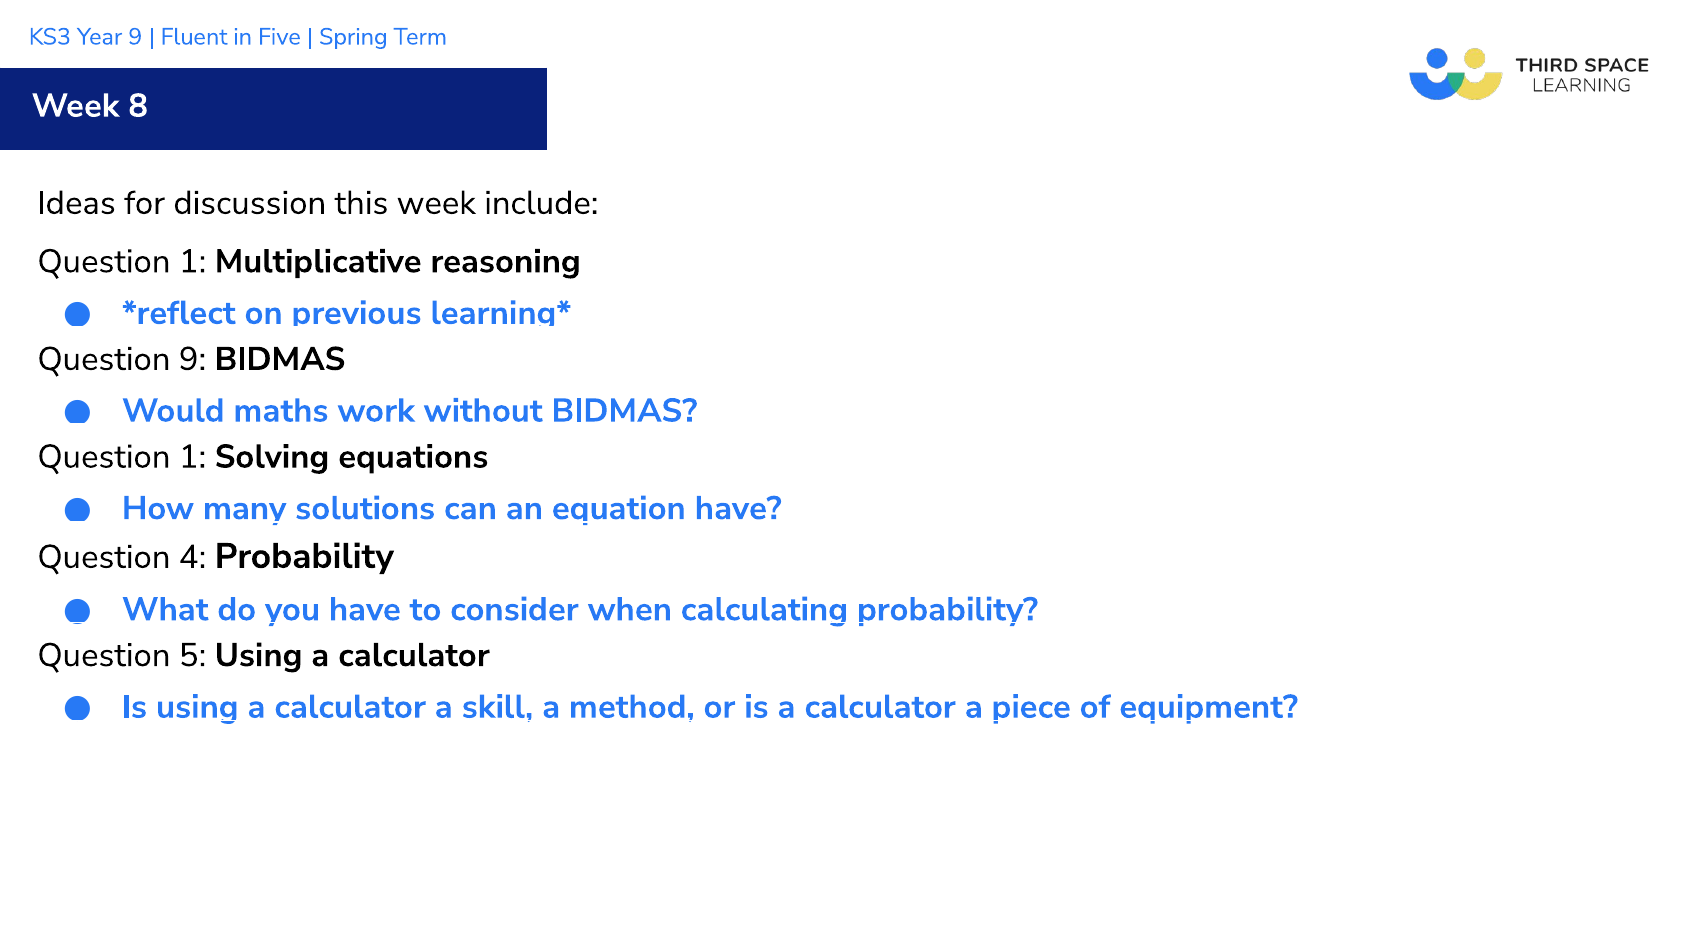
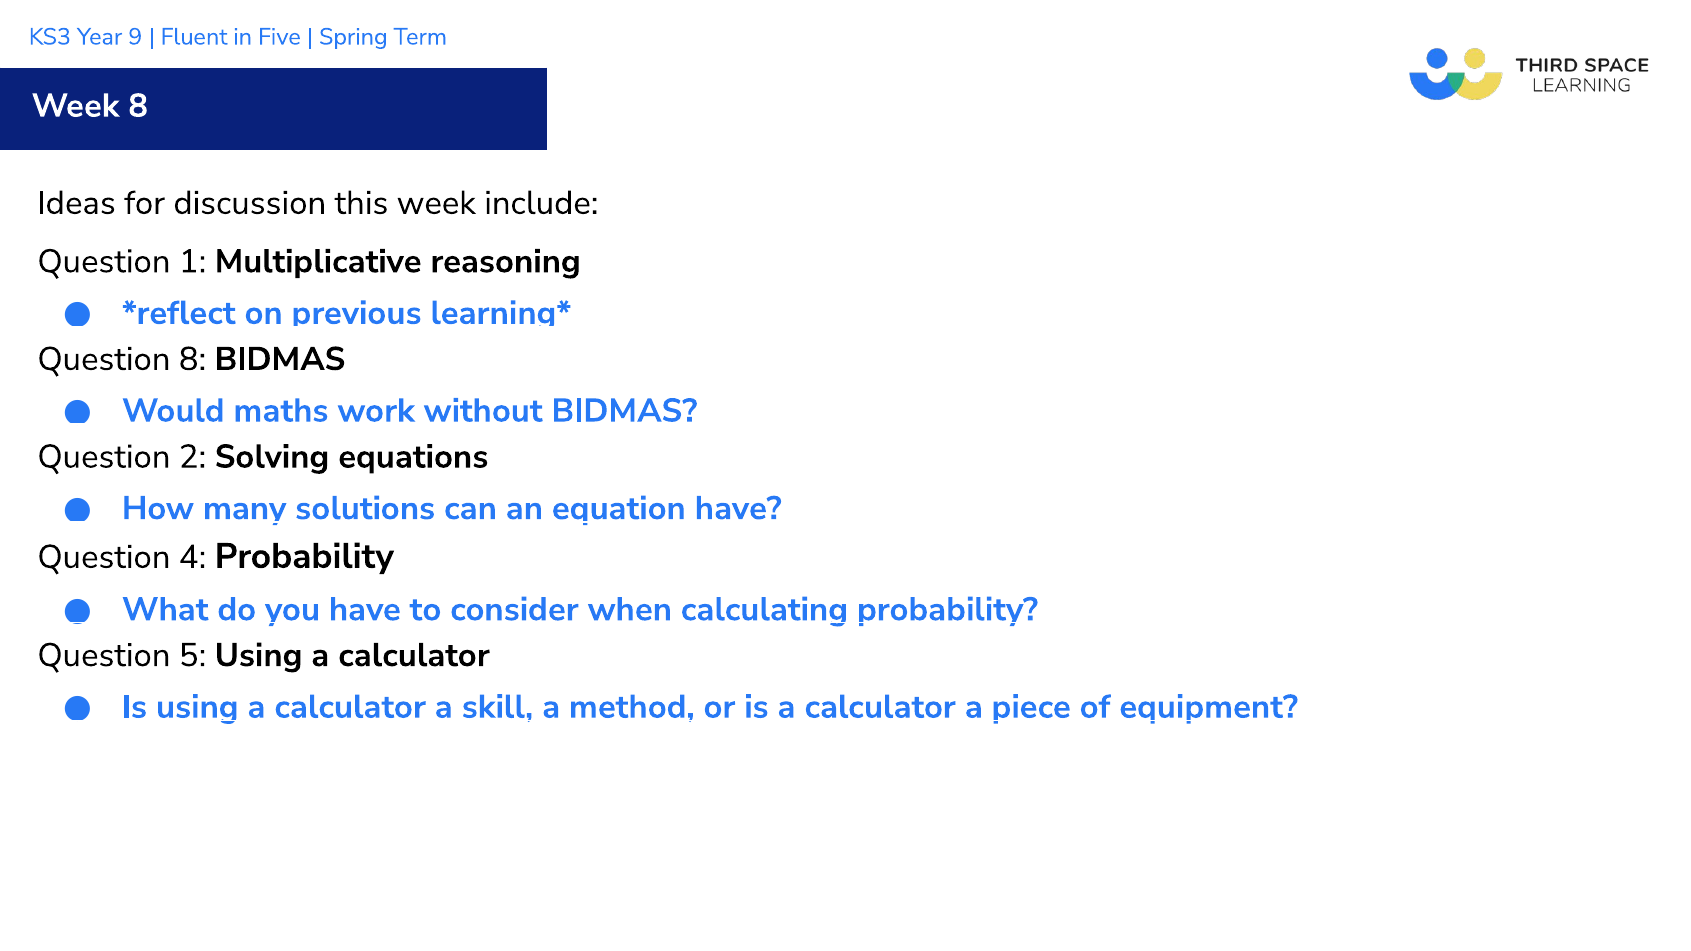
Question 9: 9 -> 8 (192, 359)
1: 1 -> 2 (192, 457)
